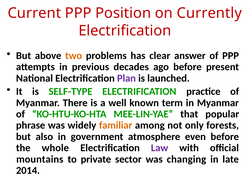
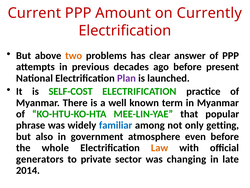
Position: Position -> Amount (123, 13)
SELF-TYPE: SELF-TYPE -> SELF-COST (71, 91)
familiar colour: orange -> blue (116, 125)
forests: forests -> getting (223, 125)
Law colour: purple -> orange (160, 148)
mountains: mountains -> generators (40, 159)
